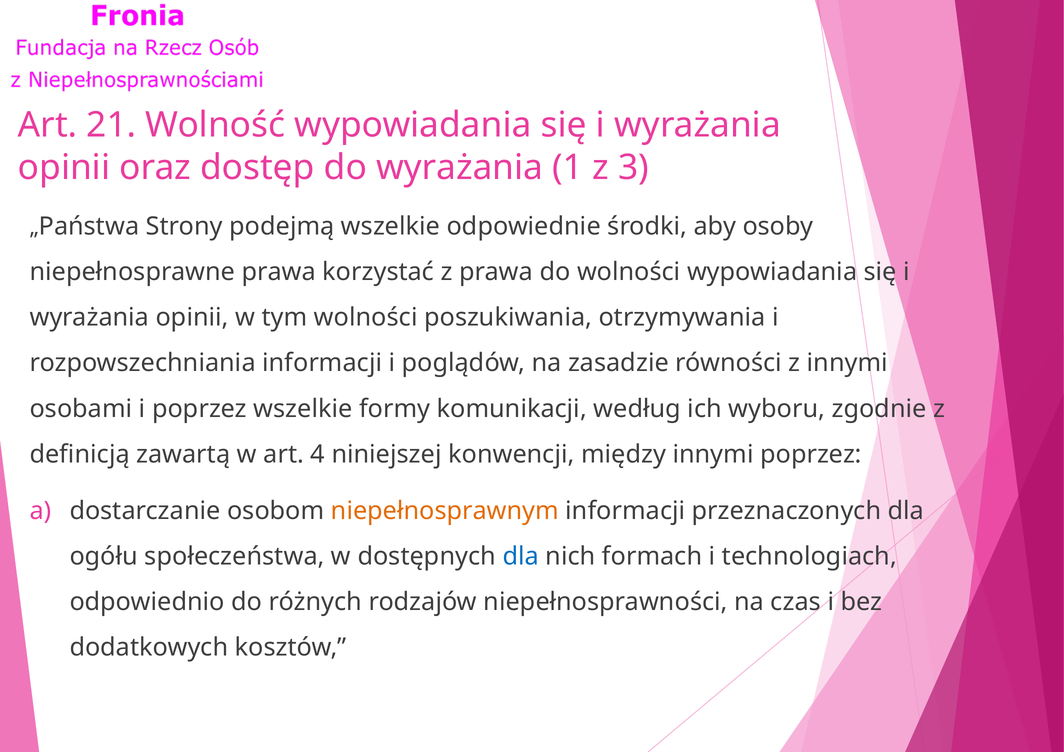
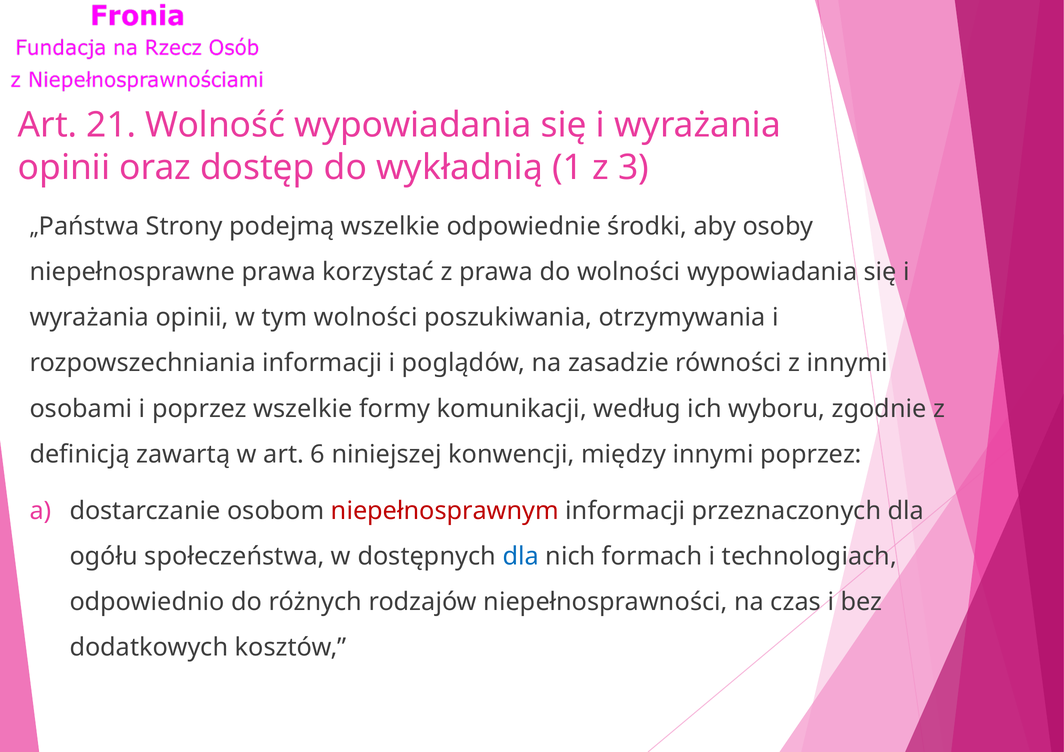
do wyrażania: wyrażania -> wykładnią (460, 167)
4: 4 -> 6 (318, 454)
niepełnosprawnym colour: orange -> red (445, 511)
